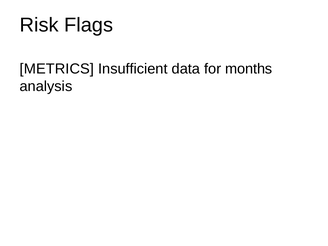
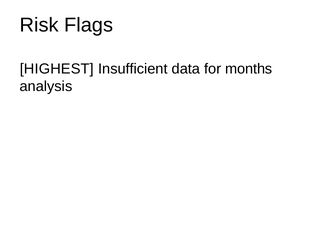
METRICS: METRICS -> HIGHEST (57, 69)
